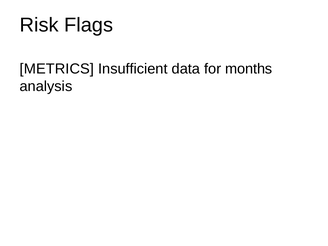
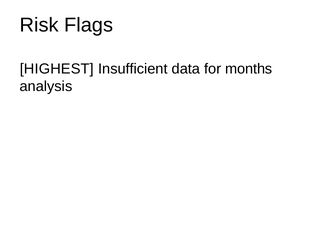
METRICS: METRICS -> HIGHEST (57, 69)
